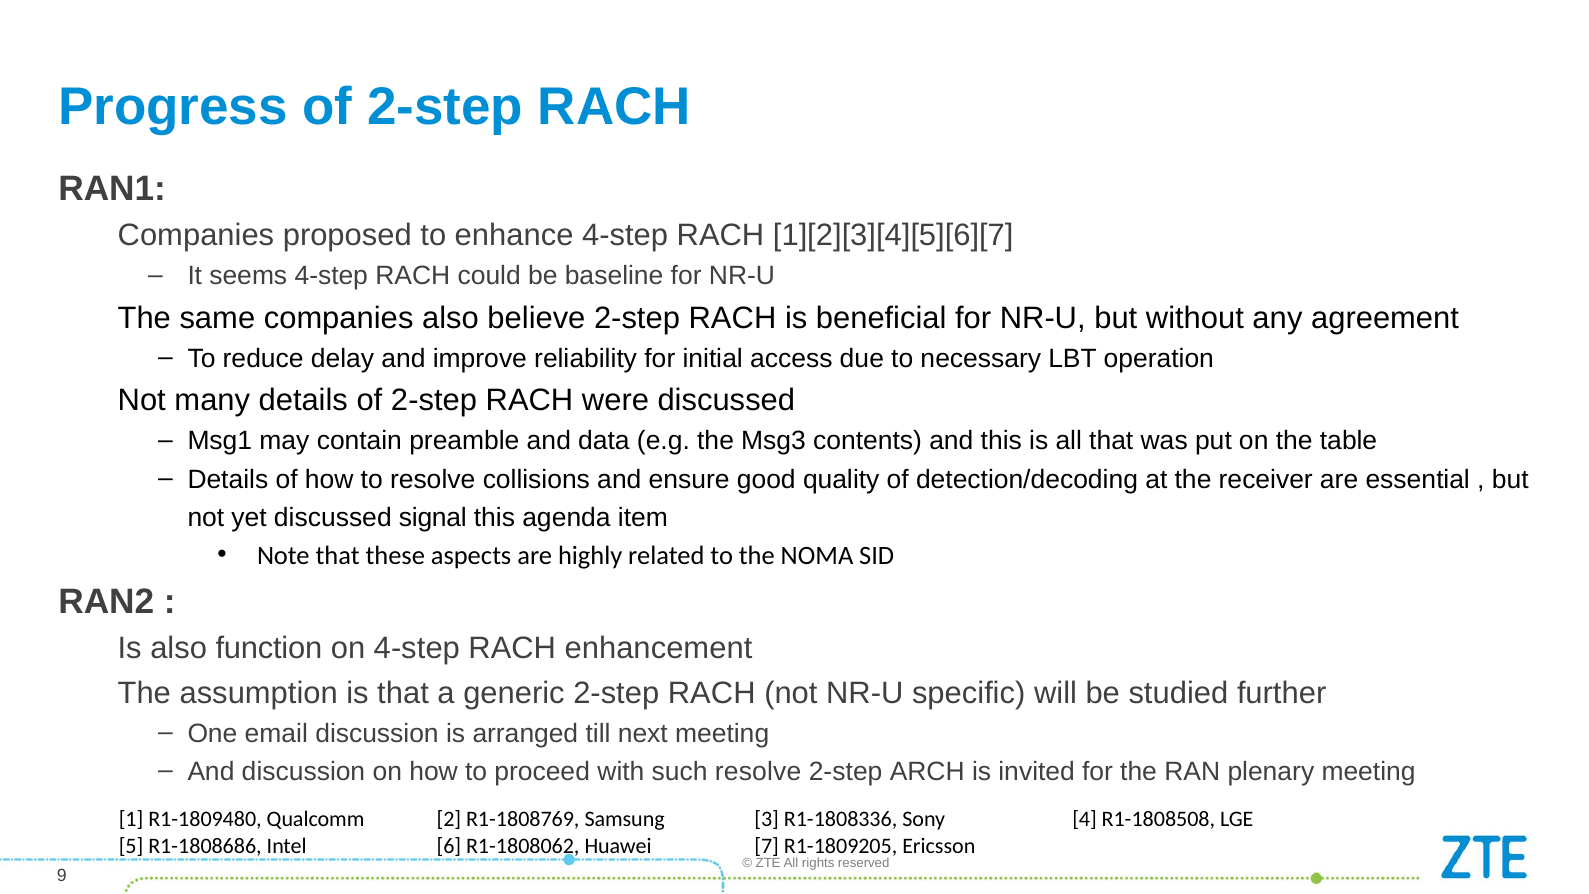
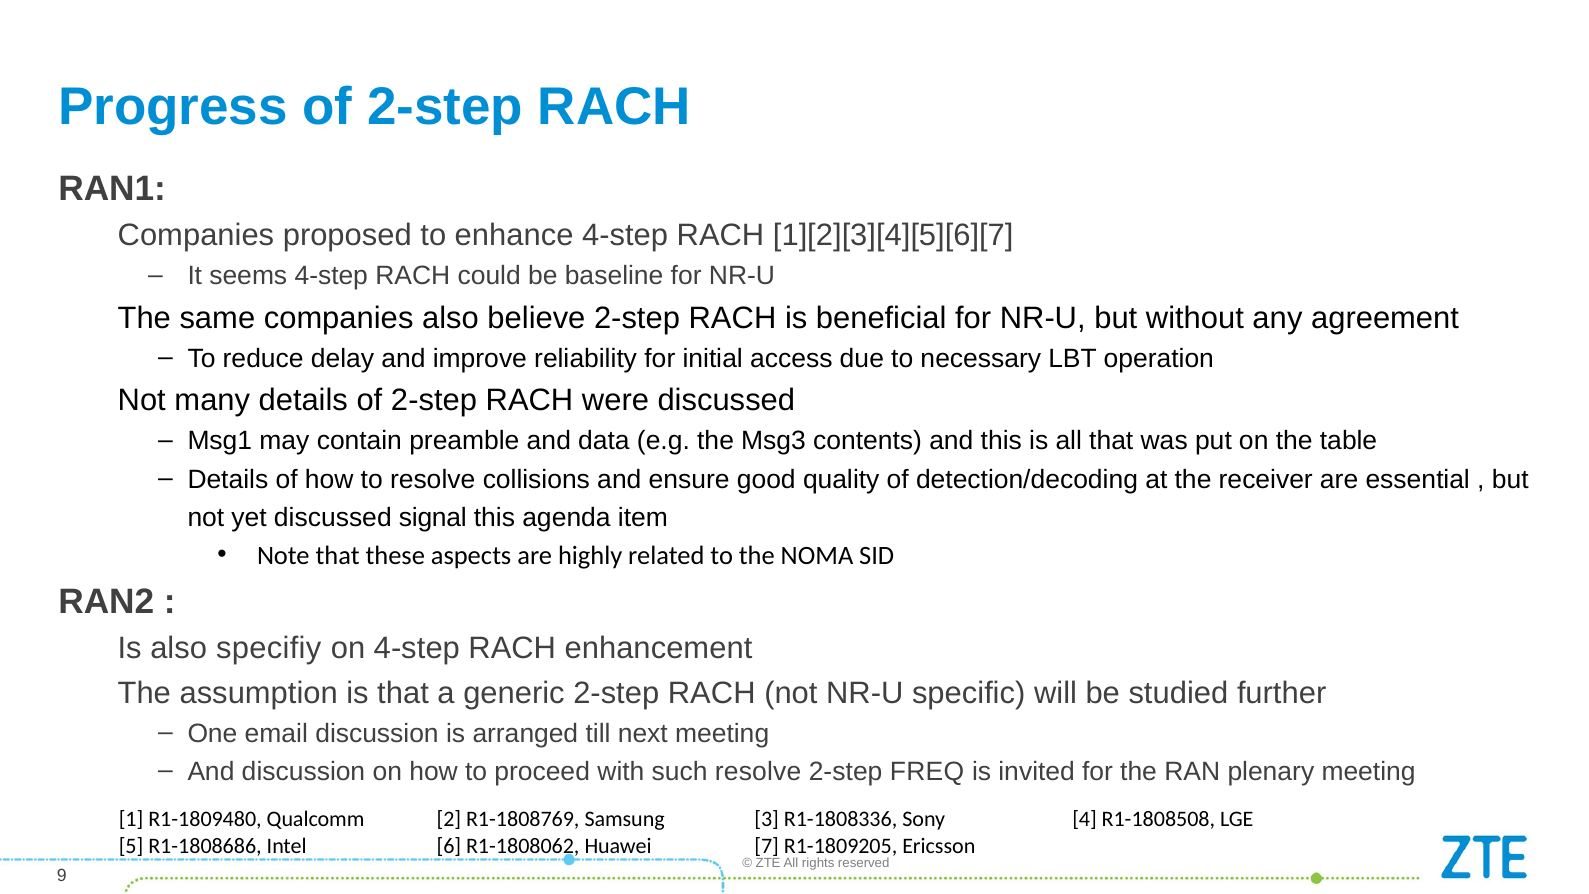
function: function -> specifiy (269, 648)
ARCH: ARCH -> FREQ (927, 771)
